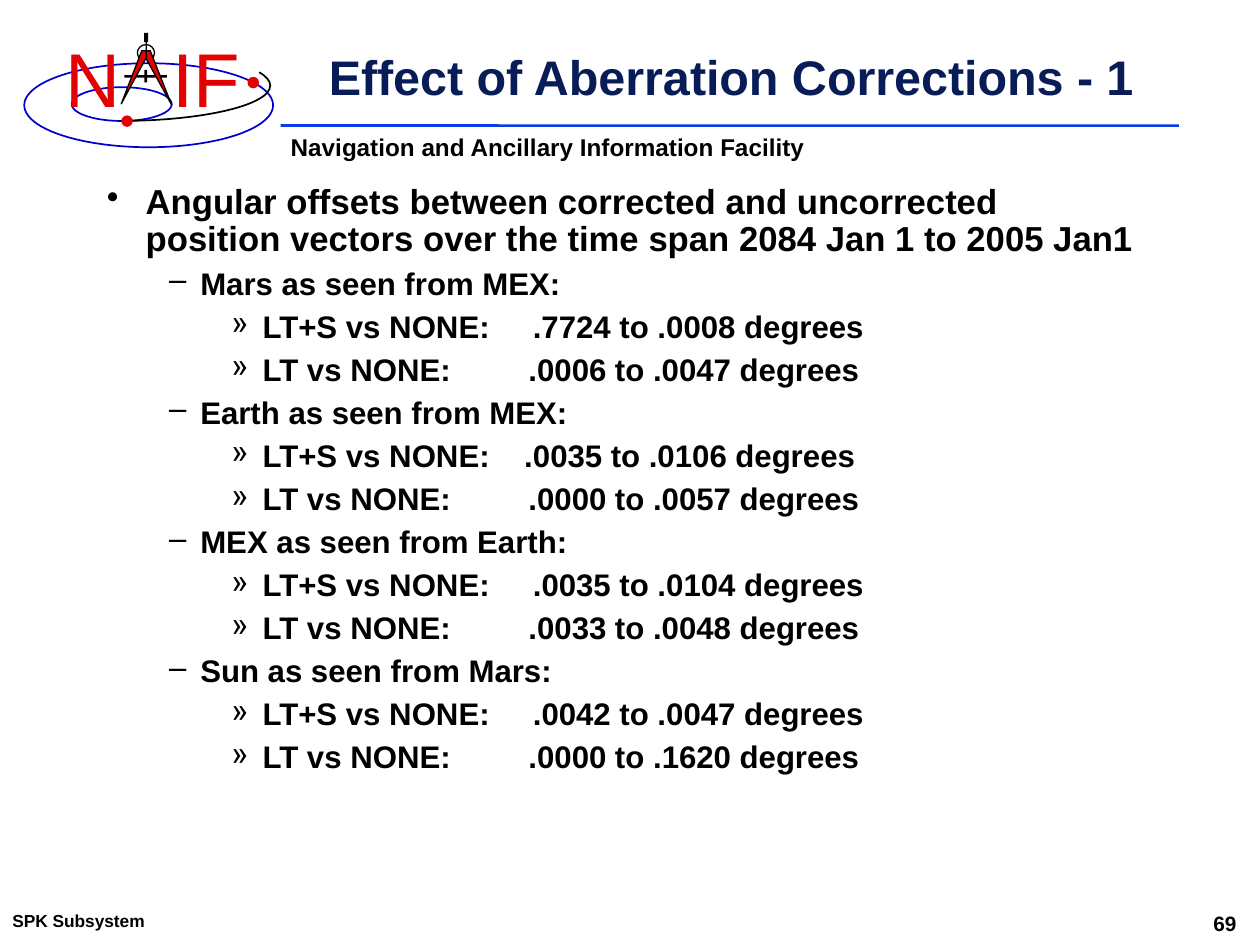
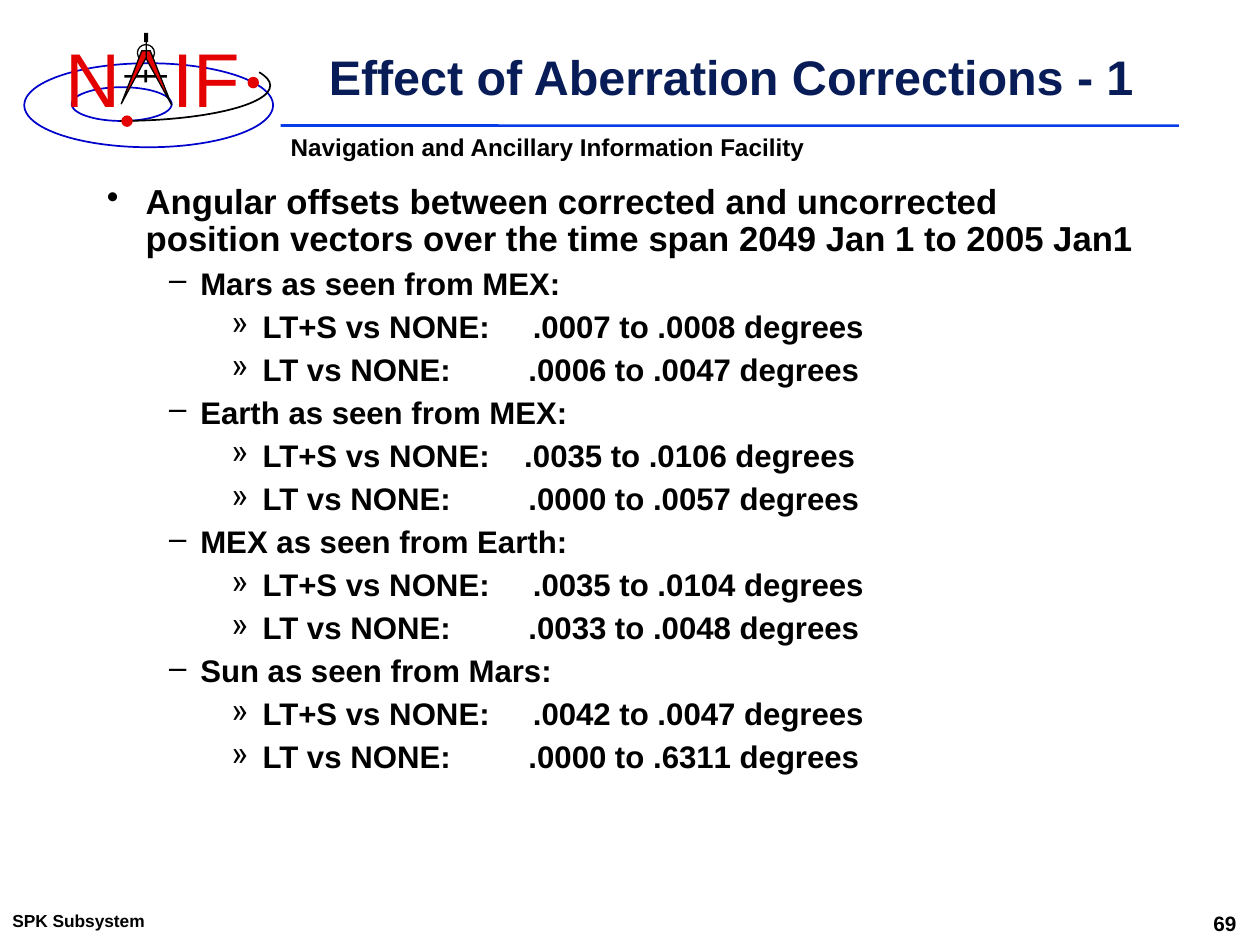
2084: 2084 -> 2049 (778, 240)
.7724: .7724 -> .0007 (572, 328)
.1620: .1620 -> .6311 (692, 759)
